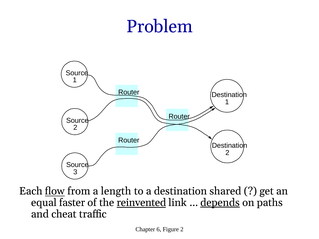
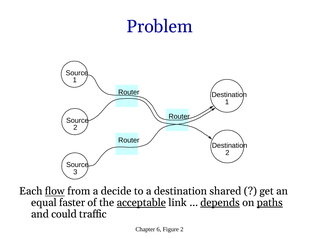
length: length -> decide (116, 191)
reinvented: reinvented -> acceptable (141, 203)
paths underline: none -> present (270, 203)
cheat: cheat -> could (64, 214)
